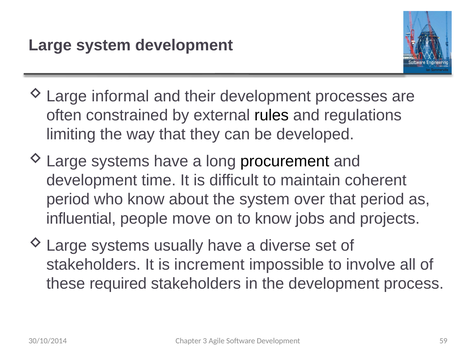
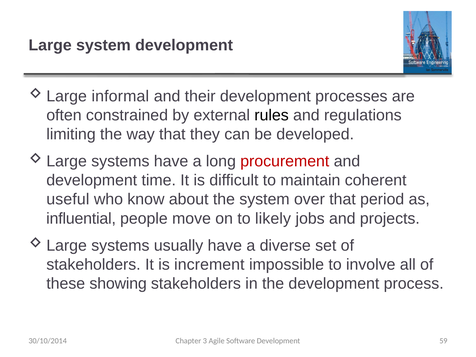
procurement colour: black -> red (285, 161)
period: period -> useful (68, 199)
to know: know -> likely (273, 218)
required: required -> showing (118, 284)
